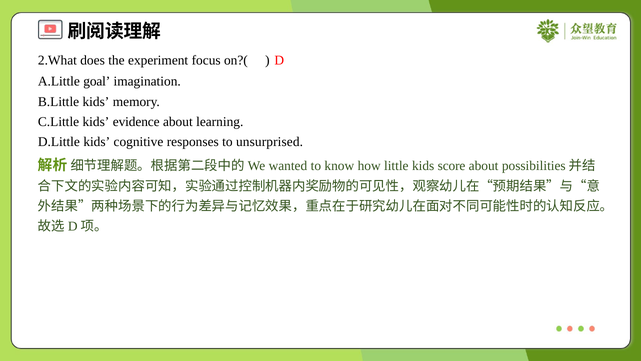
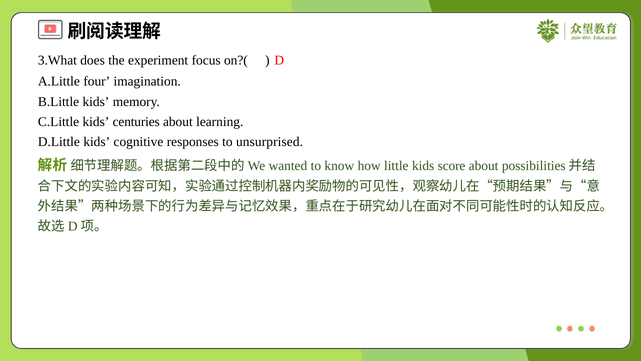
2.What: 2.What -> 3.What (57, 60)
goal: goal -> four (97, 81)
evidence: evidence -> centuries (136, 122)
